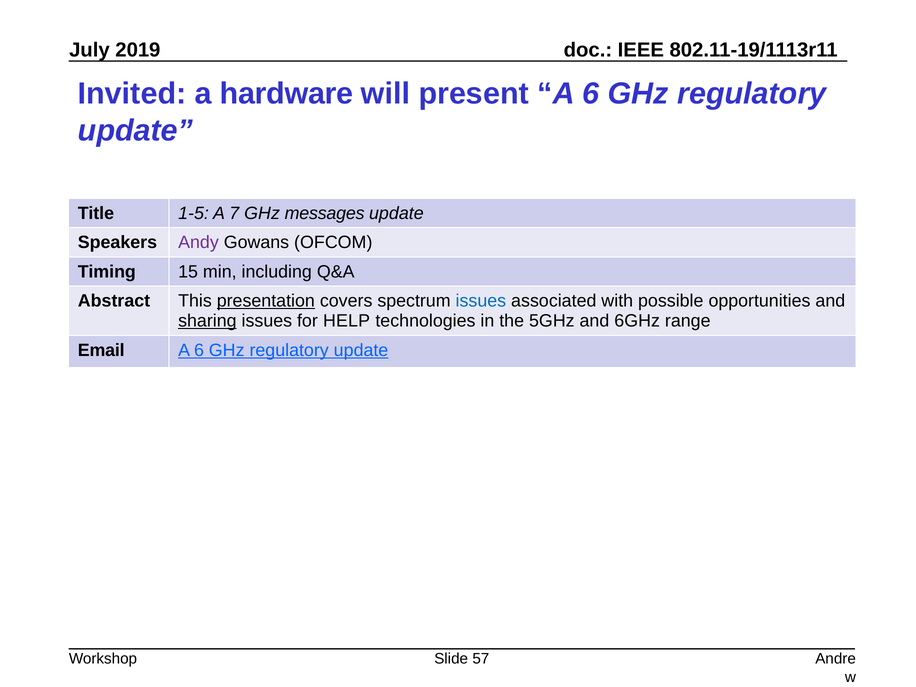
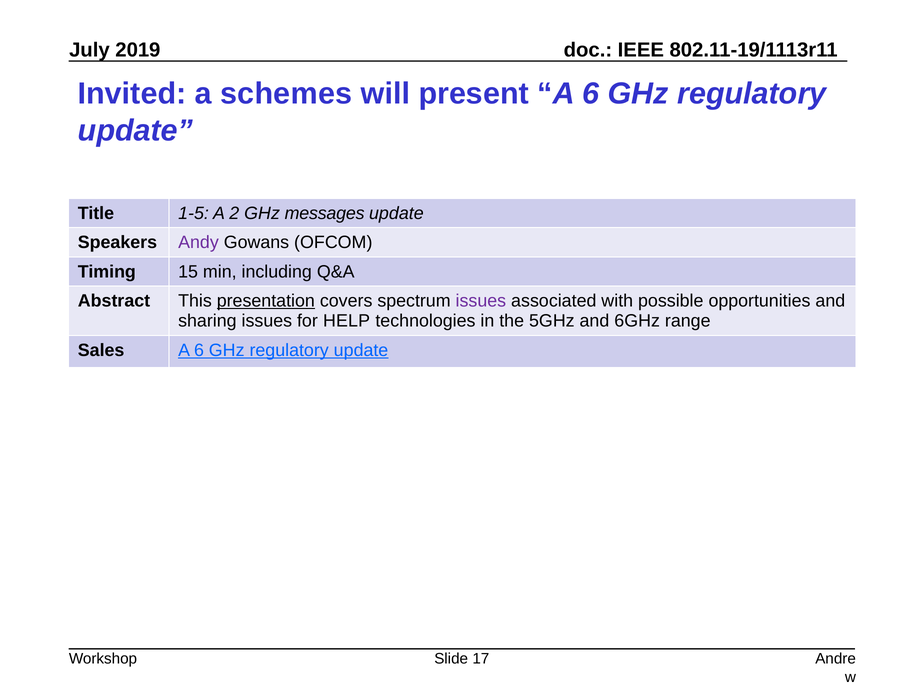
hardware: hardware -> schemes (286, 94)
7: 7 -> 2 (234, 213)
issues colour: blue -> purple (481, 301)
sharing underline: present -> none (207, 321)
Email: Email -> Sales (101, 350)
57: 57 -> 17 (481, 659)
